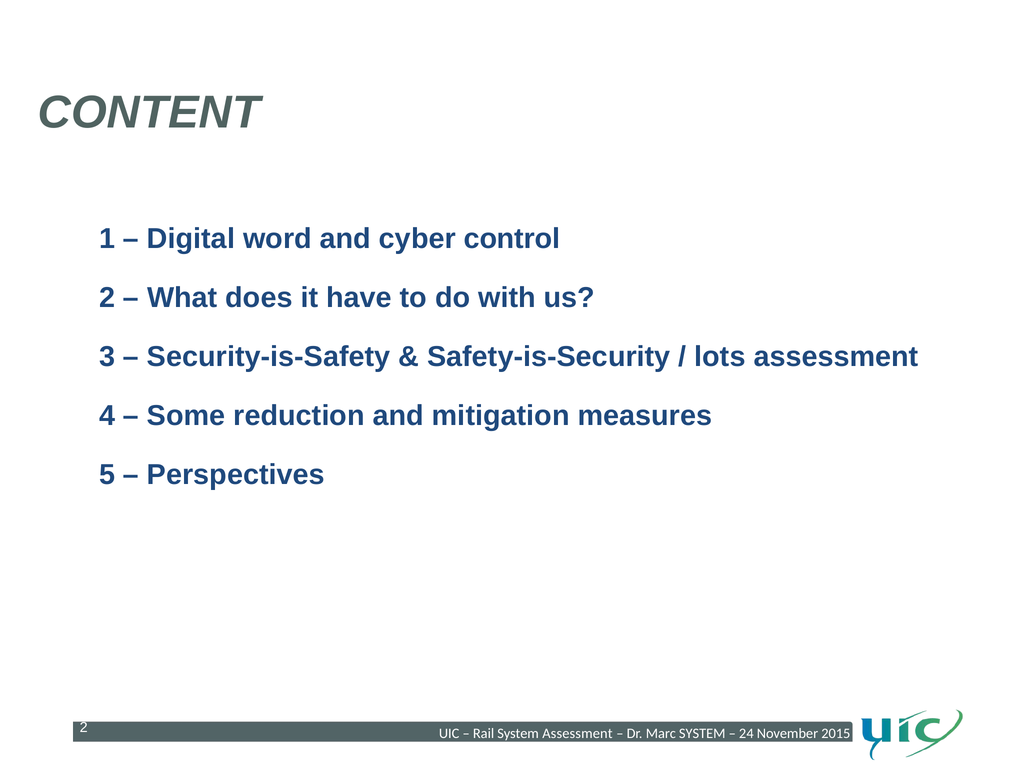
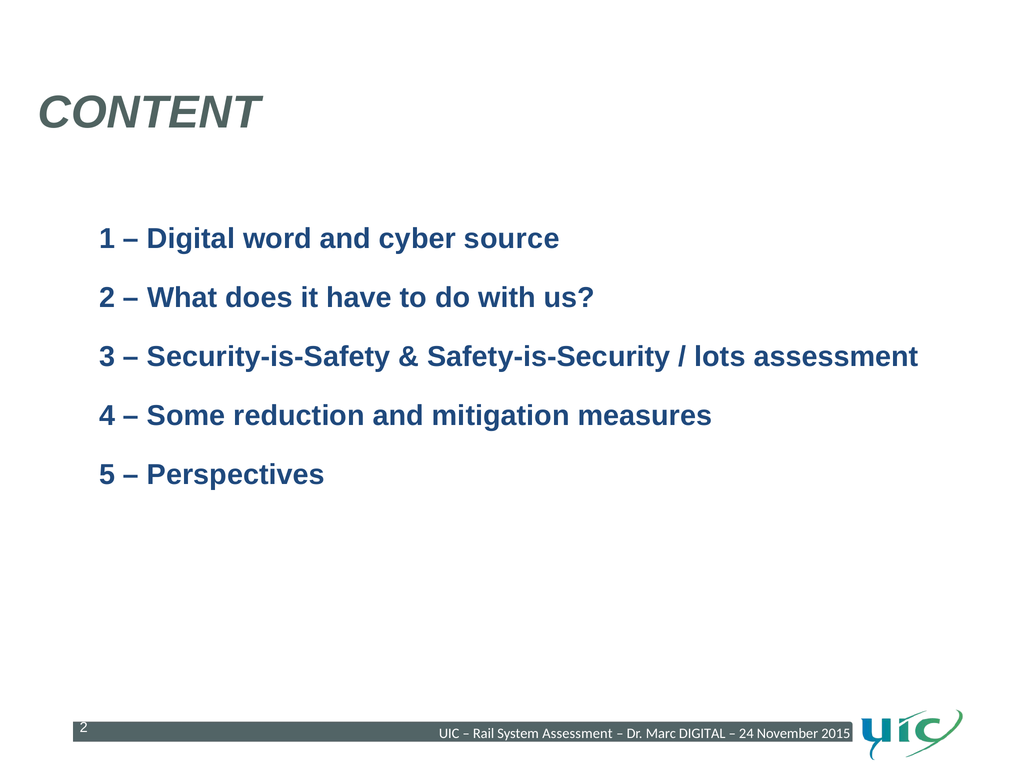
control: control -> source (512, 239)
Marc SYSTEM: SYSTEM -> DIGITAL (702, 733)
